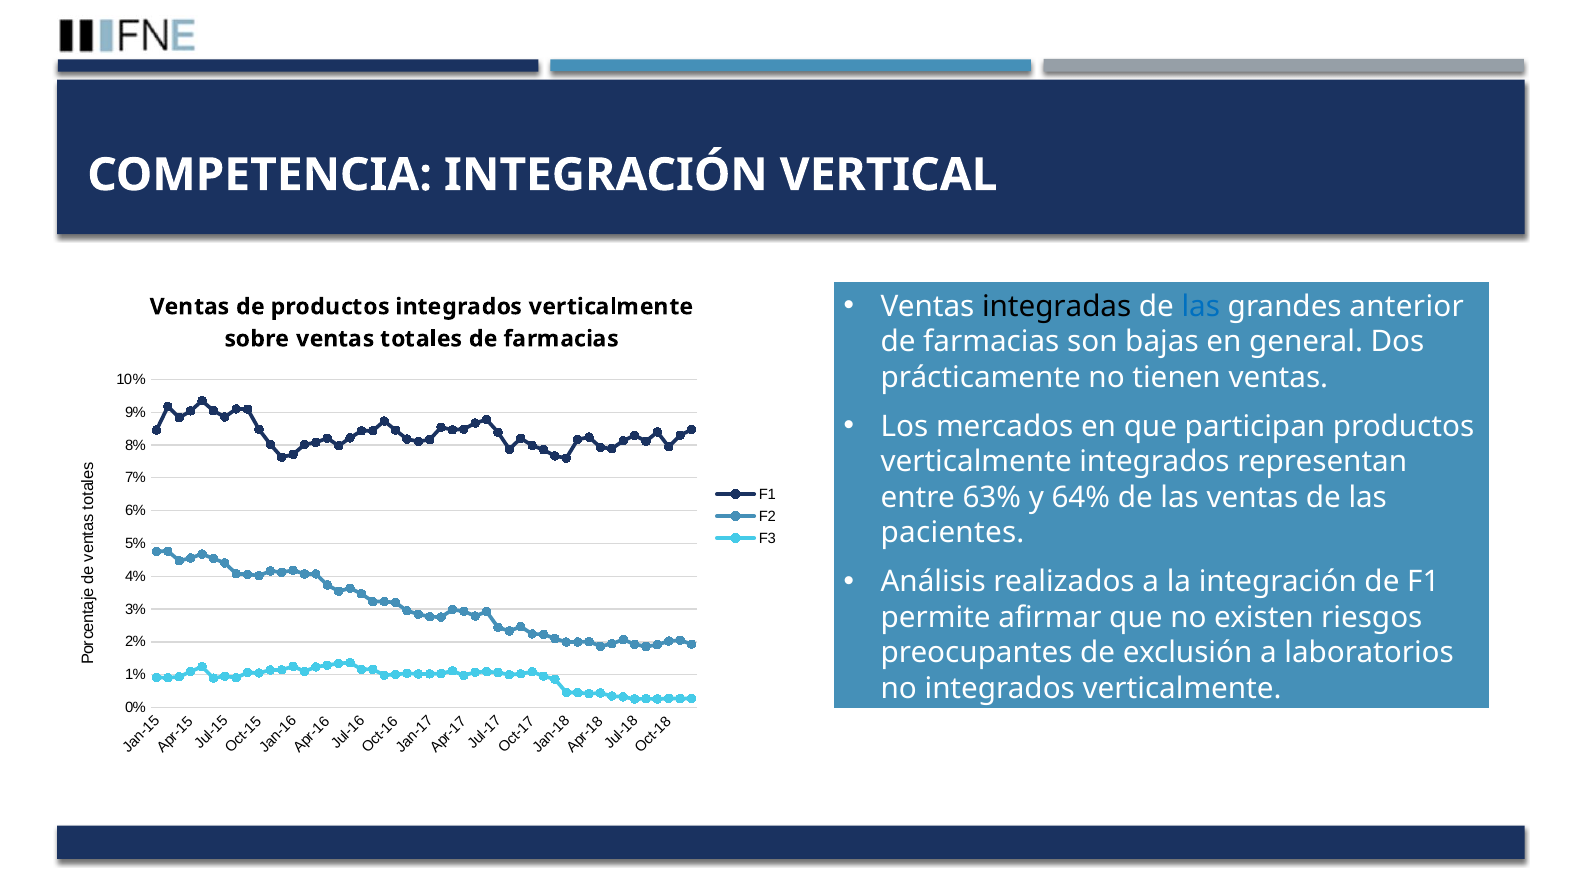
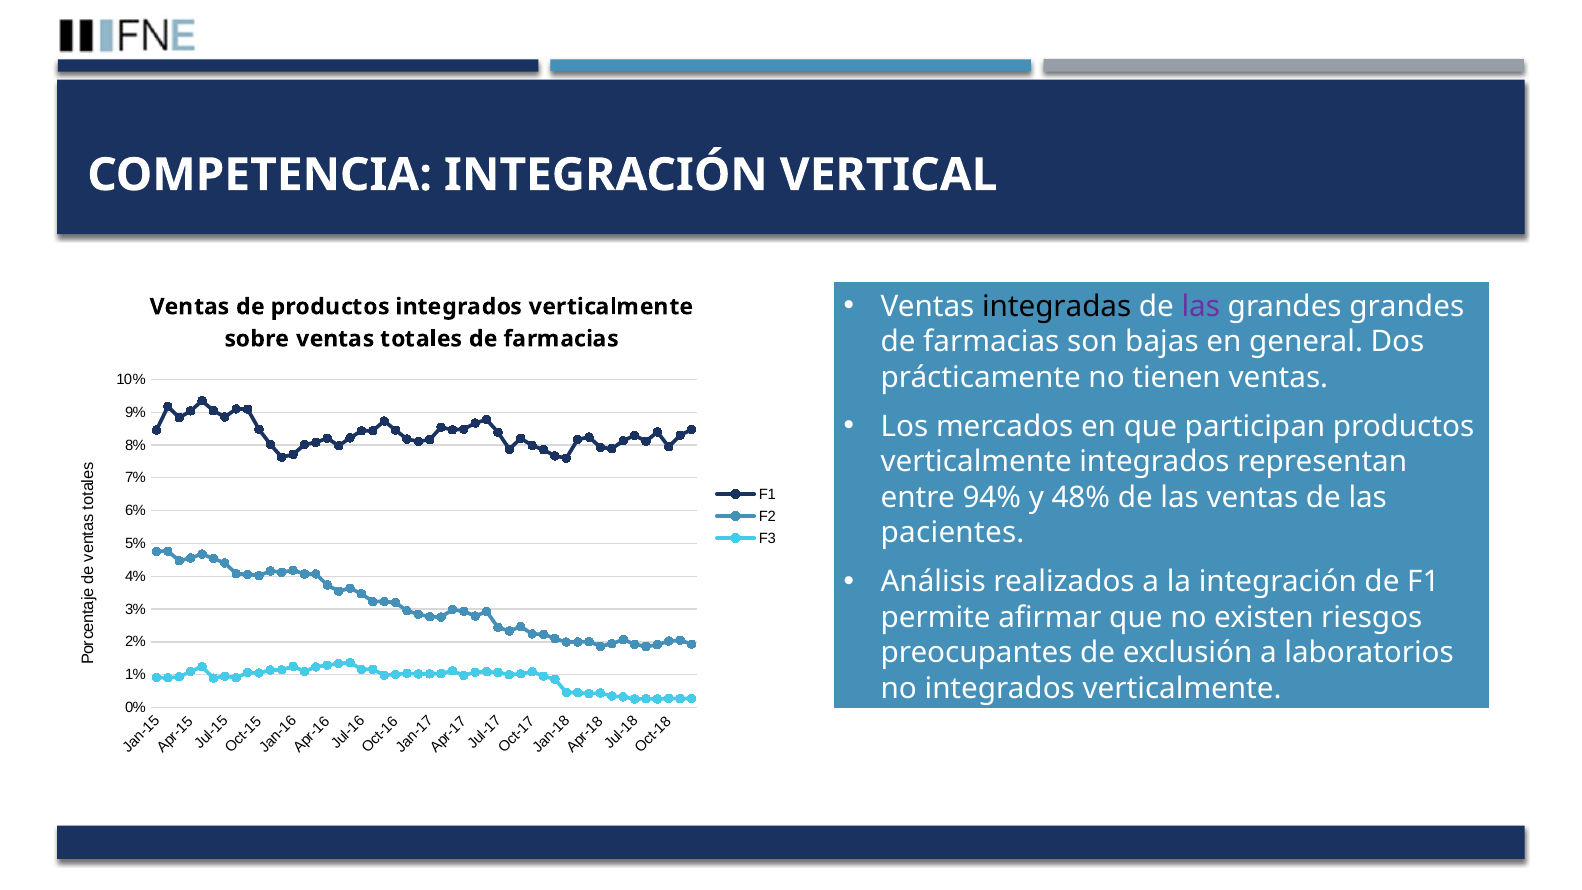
las colour: blue -> purple (1201, 306)
grandes anterior: anterior -> grandes (1407, 306)
63%: 63% -> 94% (992, 497)
64%: 64% -> 48% (1081, 497)
